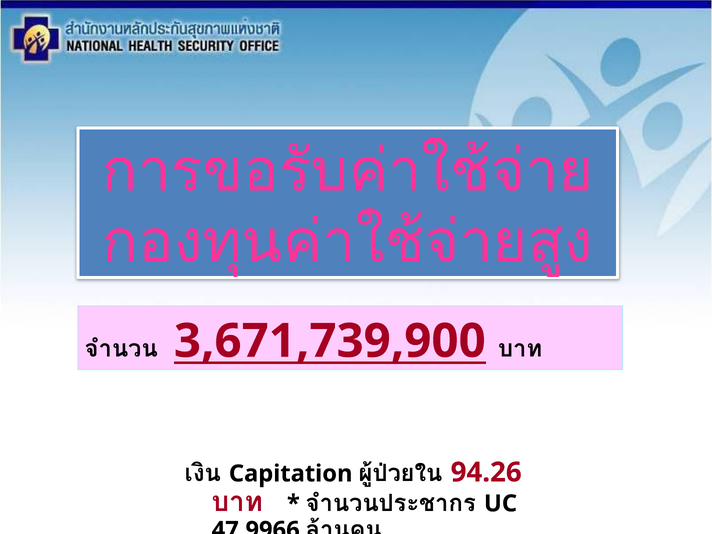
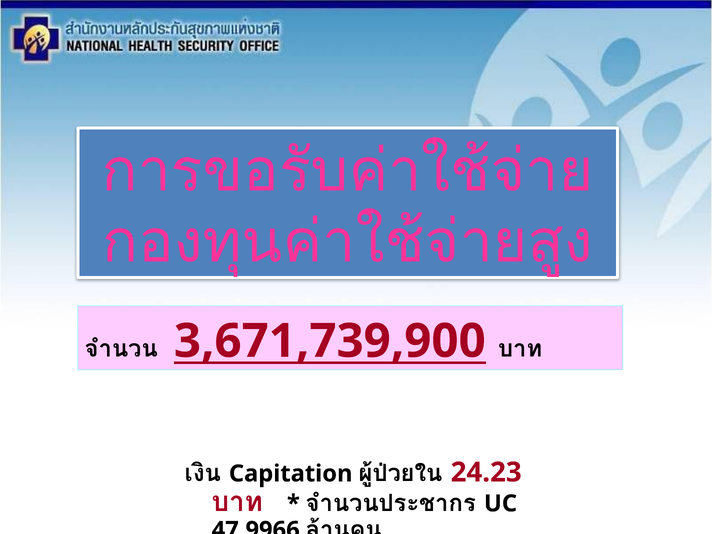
94.26: 94.26 -> 24.23 (486, 472)
